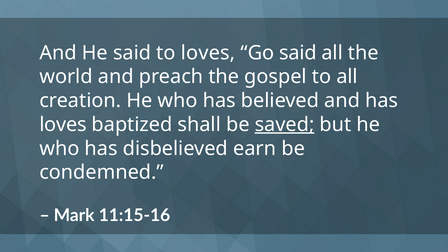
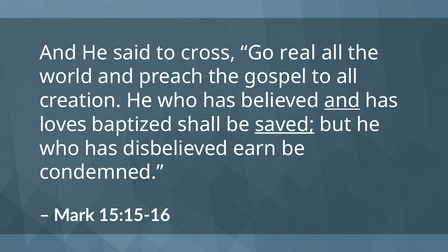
to loves: loves -> cross (208, 53)
Go said: said -> real (298, 53)
and underline: none -> present (342, 101)
11:15-16: 11:15-16 -> 15:15-16 (134, 215)
